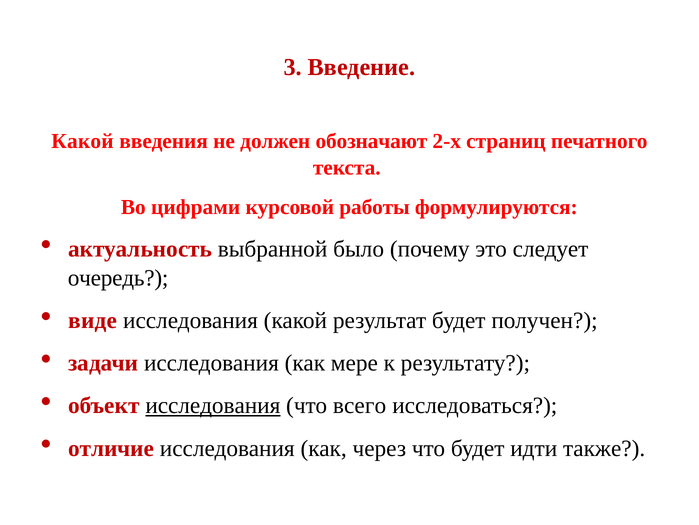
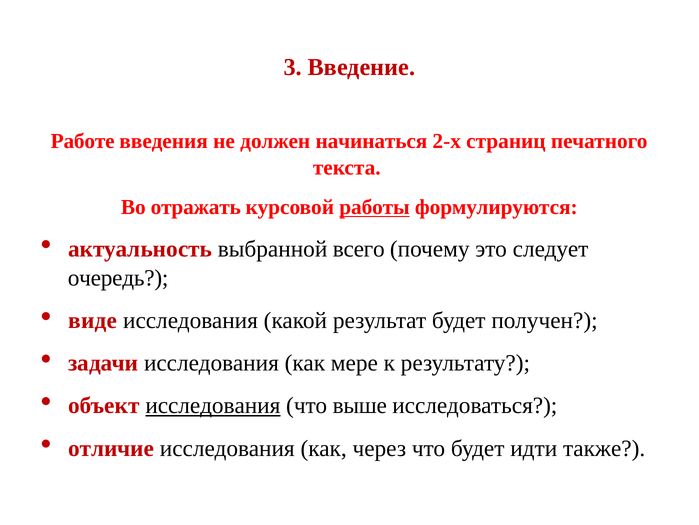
Какой: Какой -> Работе (83, 141)
обозначают: обозначают -> начинаться (371, 141)
цифрами: цифрами -> отражать (196, 207)
работы underline: none -> present (375, 207)
было: было -> всего (359, 249)
всего: всего -> выше (360, 405)
